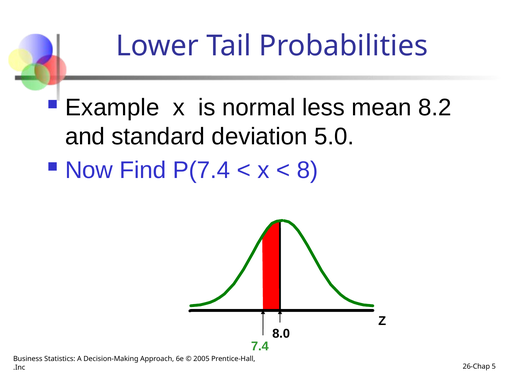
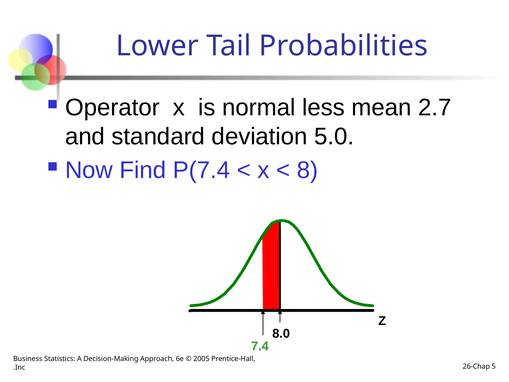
Example: Example -> Operator (112, 108)
8.2: 8.2 -> 2.7 (435, 108)
